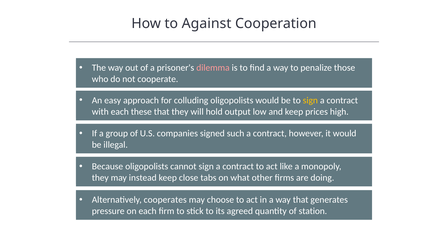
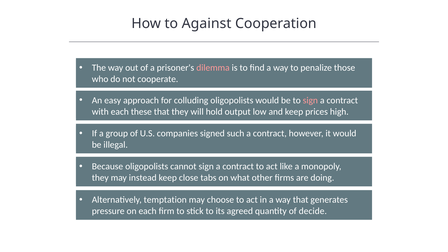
sign colour: yellow -> pink (310, 100)
cooperates: cooperates -> temptation (165, 200)
station: station -> decide (313, 211)
